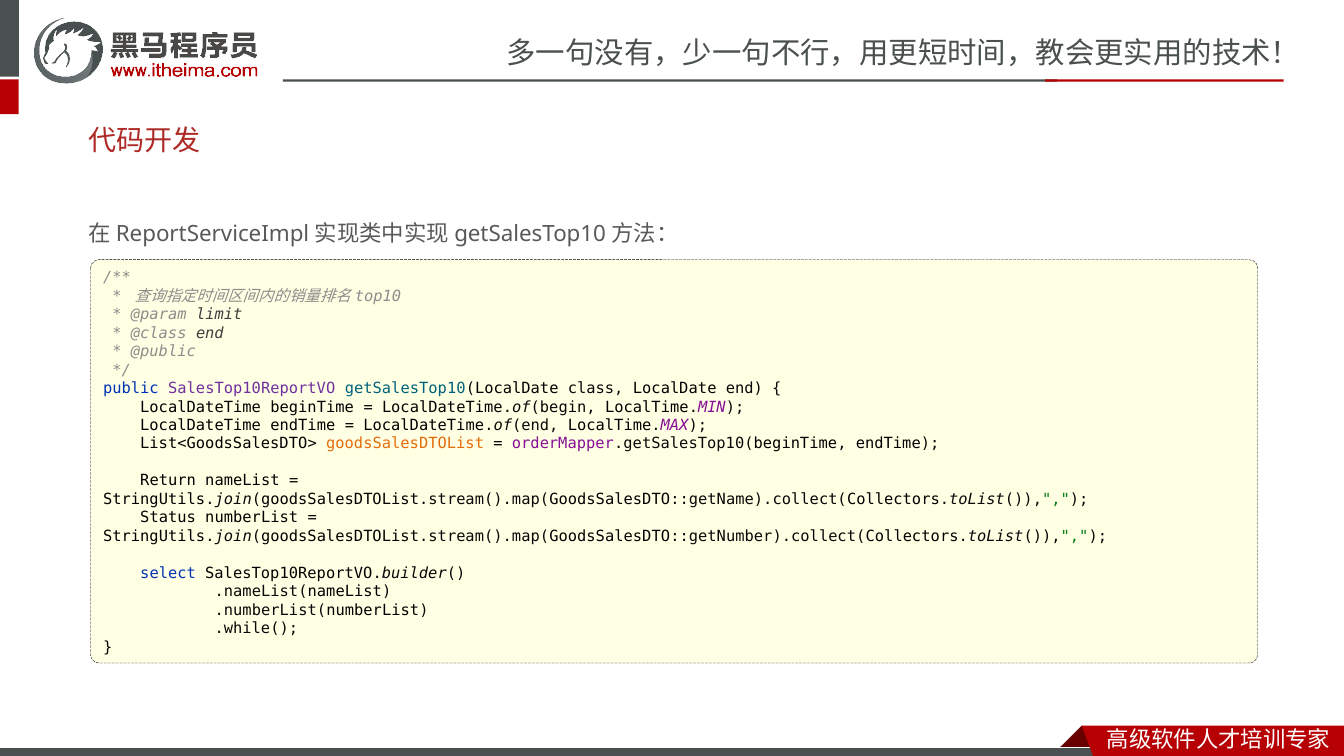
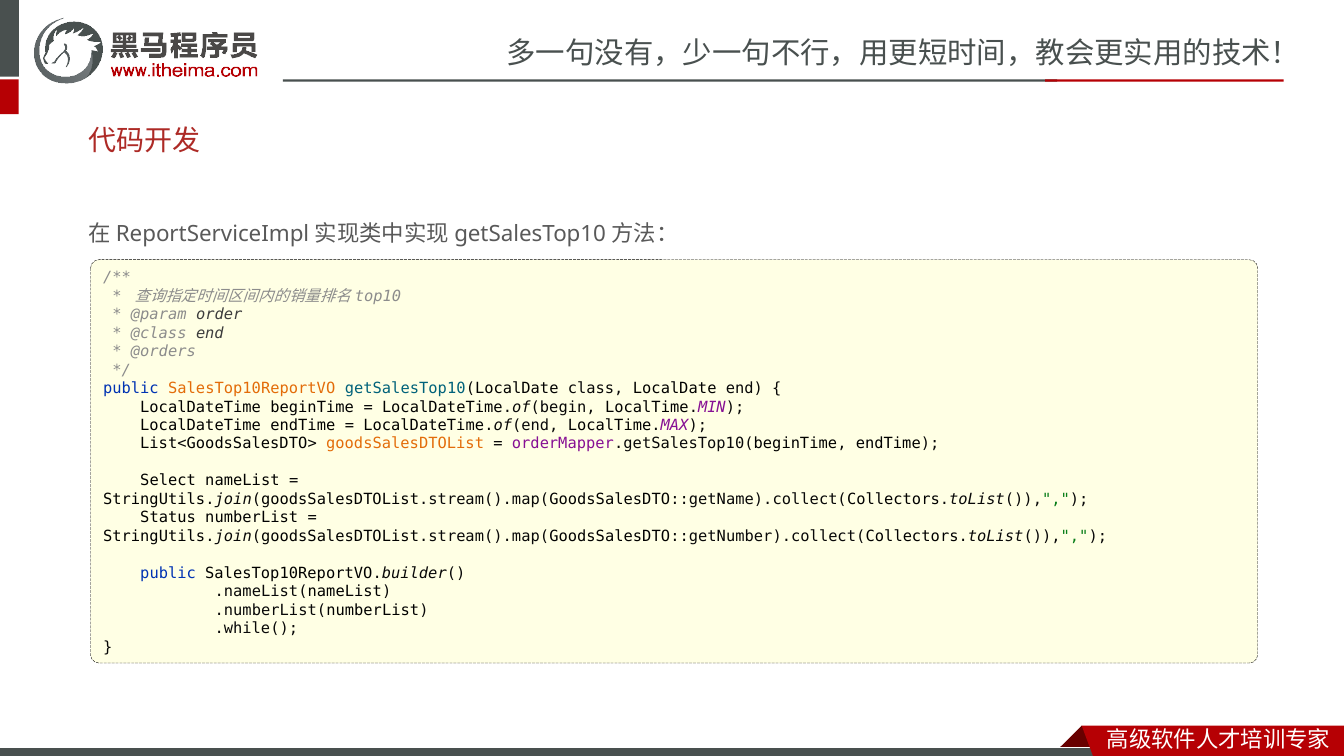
limit: limit -> order (219, 314)
@public: @public -> @orders (163, 351)
SalesTop10ReportVO colour: purple -> orange (252, 388)
Return: Return -> Select (168, 481)
select: select -> public (168, 573)
